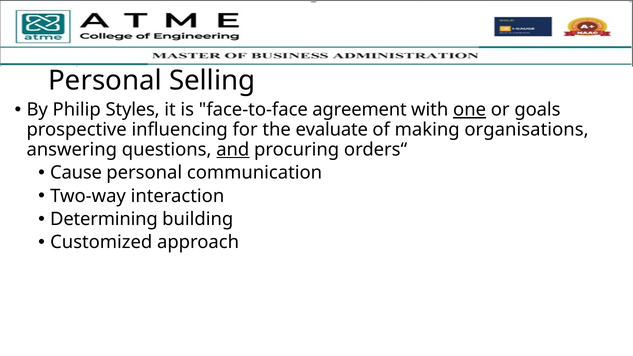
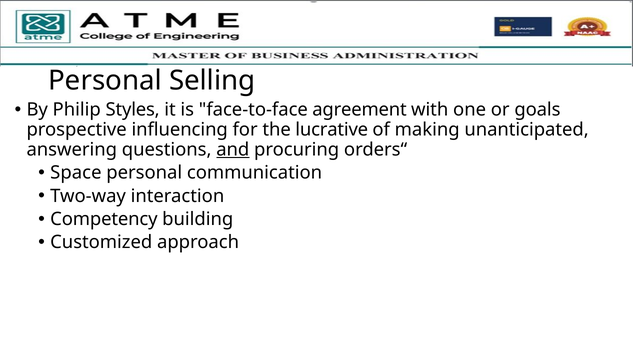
one underline: present -> none (470, 110)
evaluate: evaluate -> lucrative (332, 130)
organisations: organisations -> unanticipated (527, 130)
Cause: Cause -> Space (76, 173)
Determining: Determining -> Competency (104, 219)
